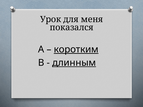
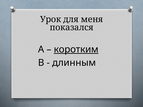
длинным underline: present -> none (74, 63)
